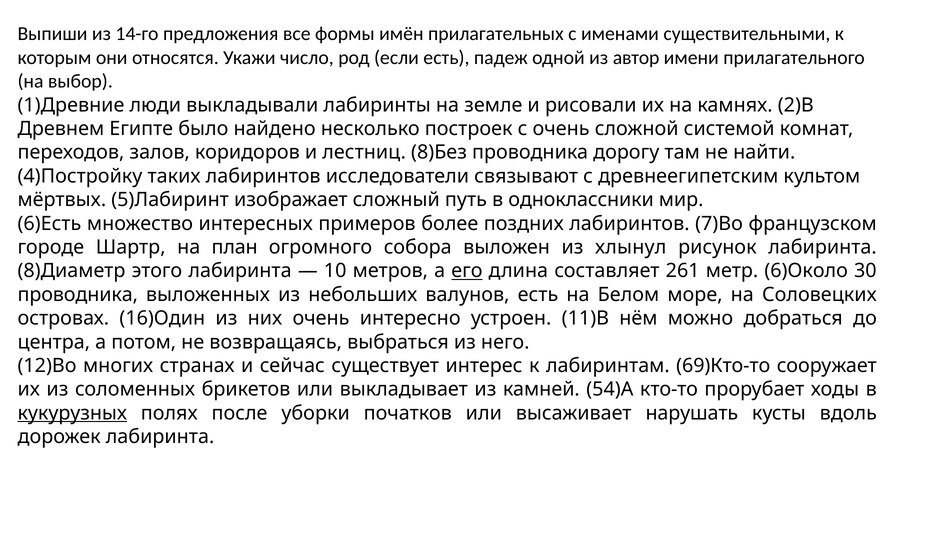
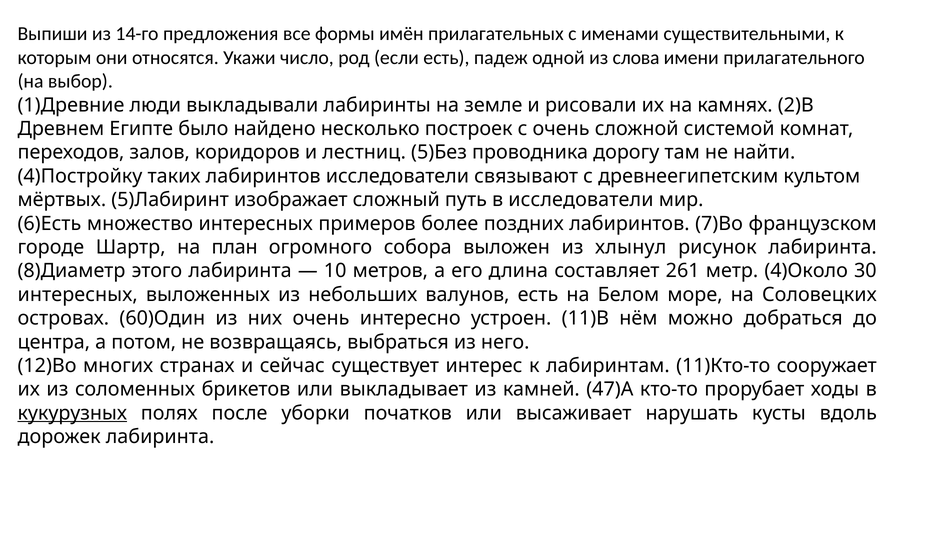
автор: автор -> слова (636, 58)
8)Без: 8)Без -> 5)Без (439, 152)
в одноклассники: одноклассники -> исследователи (581, 200)
его underline: present -> none (467, 271)
6)Около: 6)Около -> 4)Около (806, 271)
проводника: проводника -> интересных (78, 294)
16)Один: 16)Один -> 60)Один (162, 318)
69)Кто-то: 69)Кто-то -> 11)Кто-то (723, 366)
54)А: 54)А -> 47)А (610, 389)
